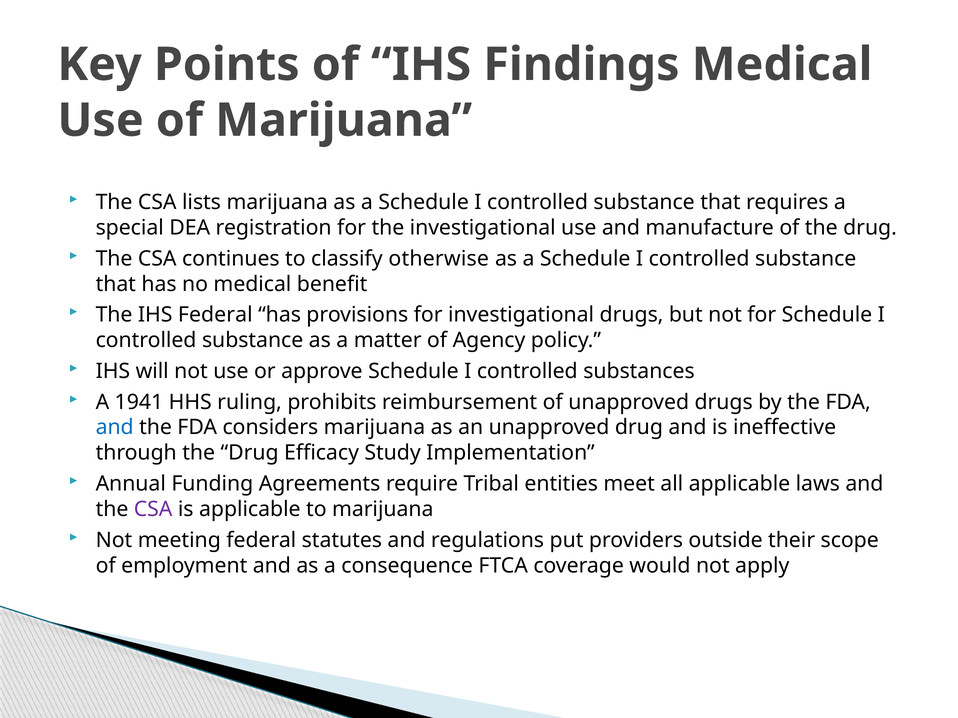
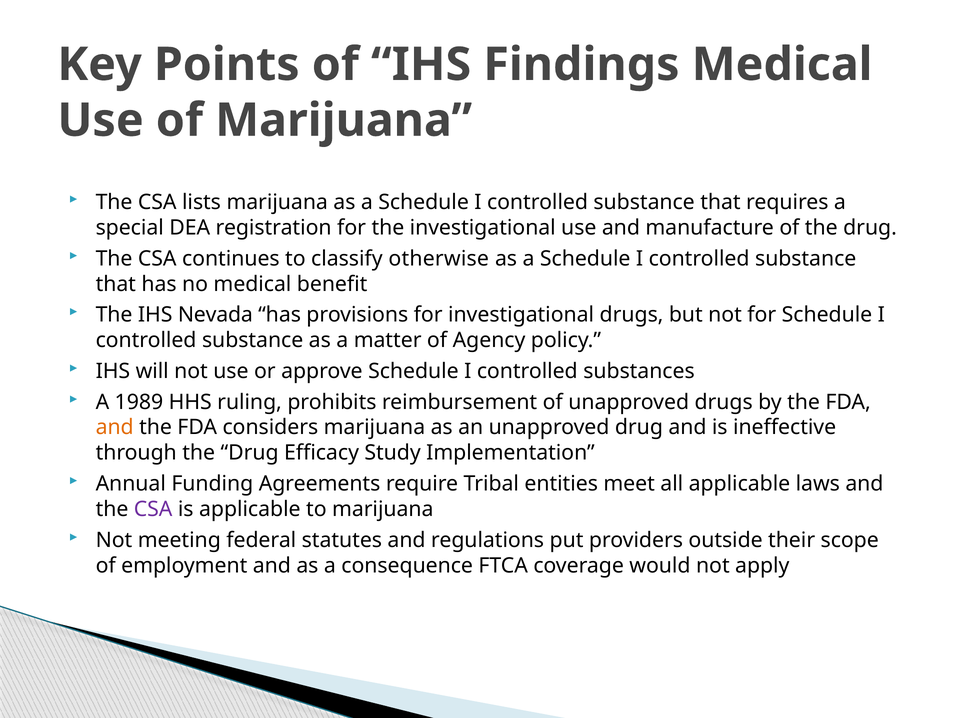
IHS Federal: Federal -> Nevada (215, 315)
1941: 1941 -> 1989 (139, 402)
and colour: blue -> orange (115, 428)
